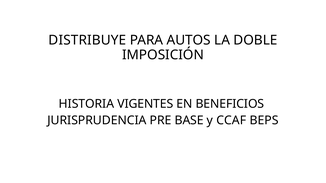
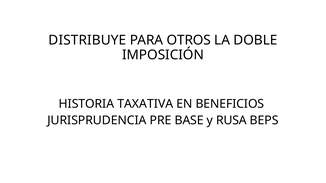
AUTOS: AUTOS -> OTROS (189, 40)
VIGENTES: VIGENTES -> TAXATIVA (145, 104)
CCAF: CCAF -> RUSA (231, 121)
